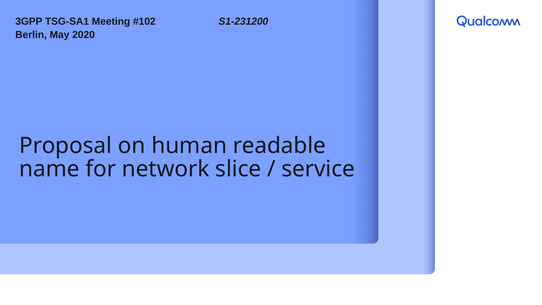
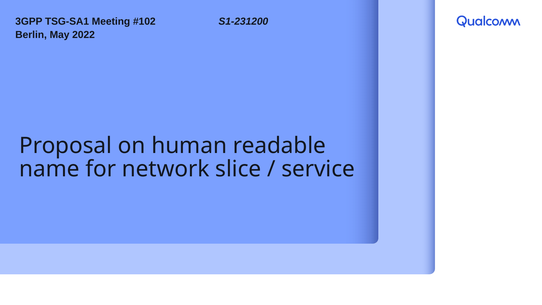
2020: 2020 -> 2022 (84, 35)
